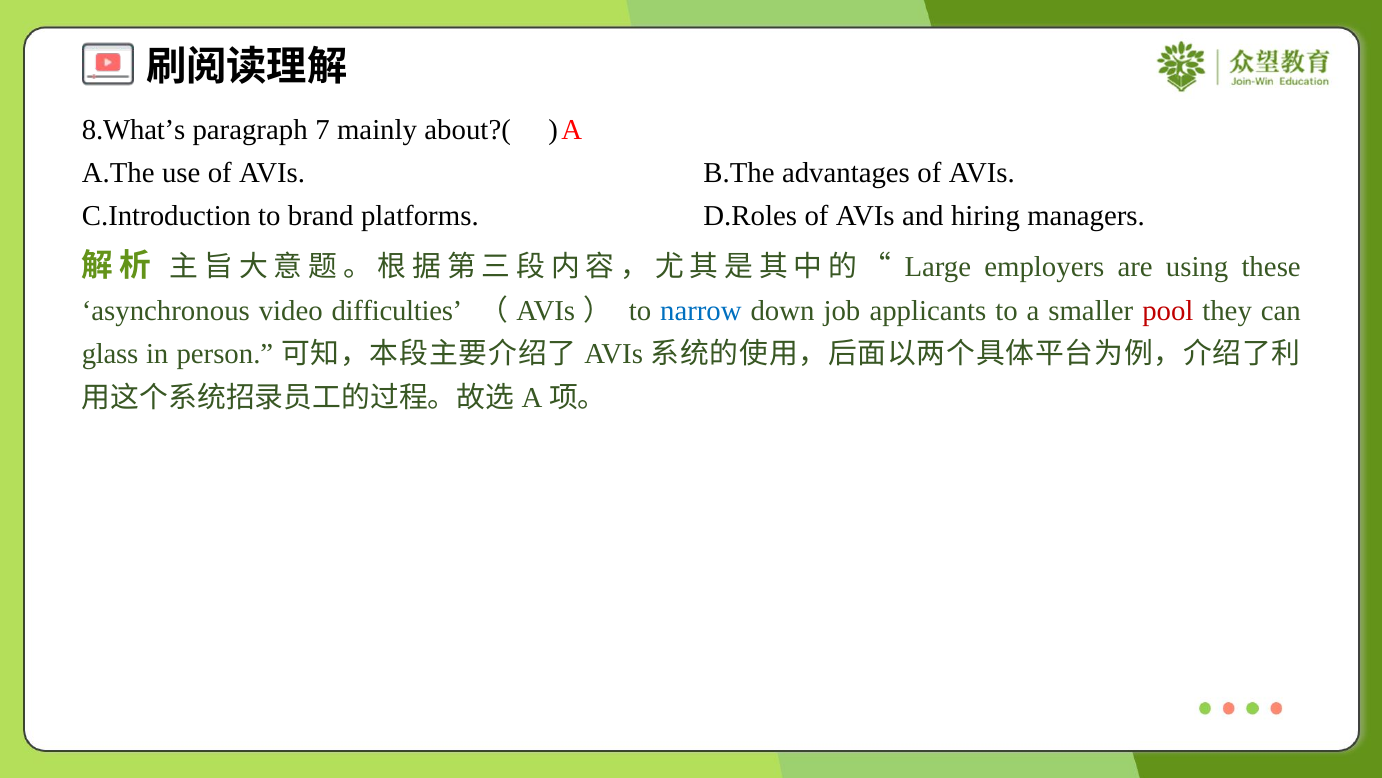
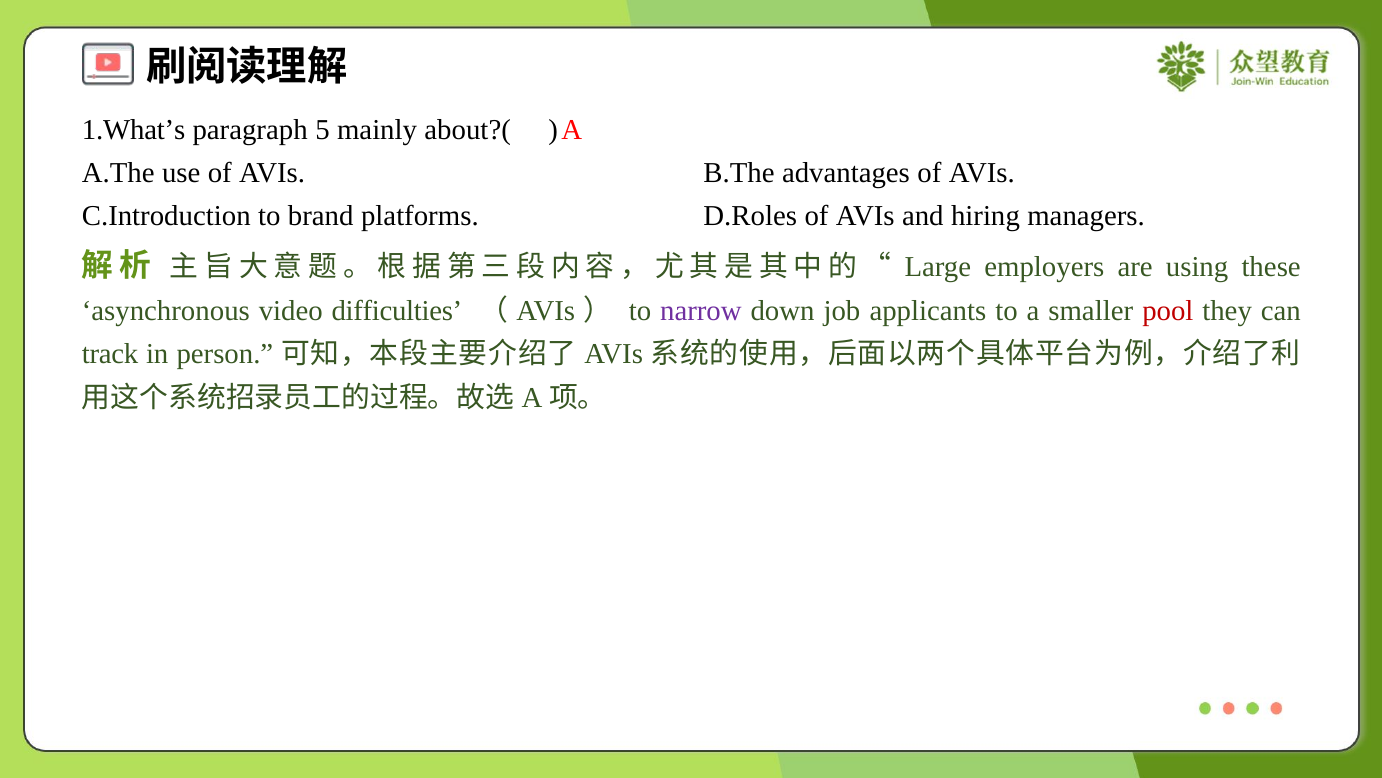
8.What’s: 8.What’s -> 1.What’s (134, 129)
7: 7 -> 5 (322, 129)
narrow colour: blue -> purple (701, 311)
glass: glass -> track (110, 354)
